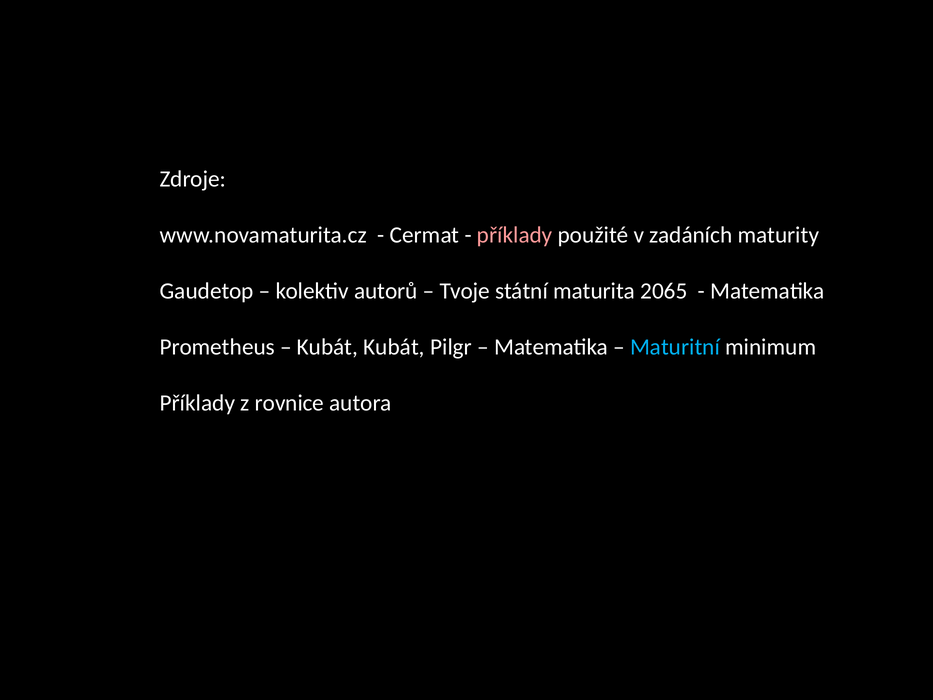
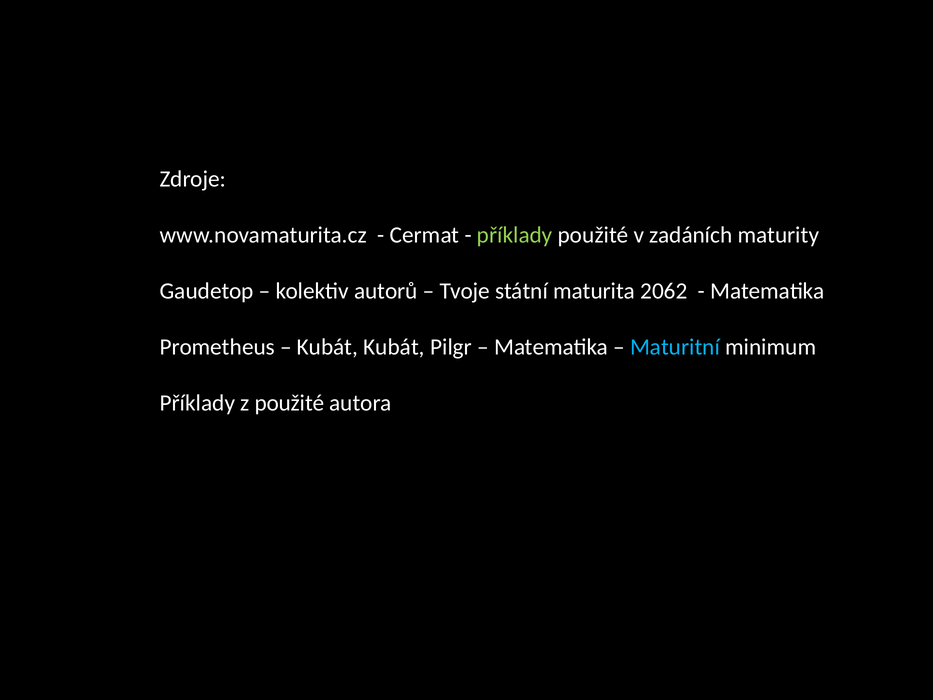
příklady colour: pink -> light green (515, 235)
2065: 2065 -> 2062 (664, 291)
z rovnice: rovnice -> použité (290, 403)
